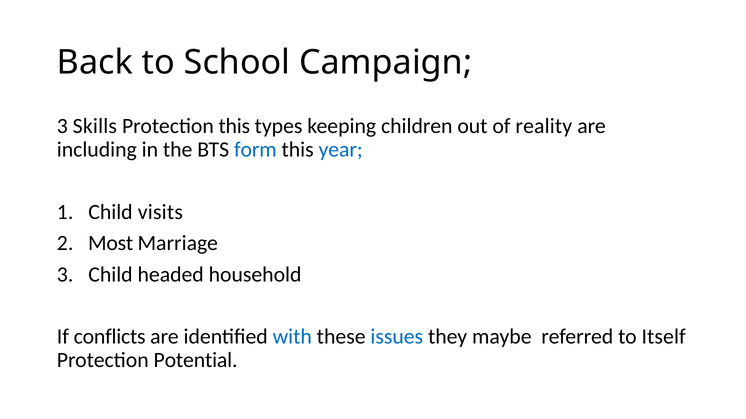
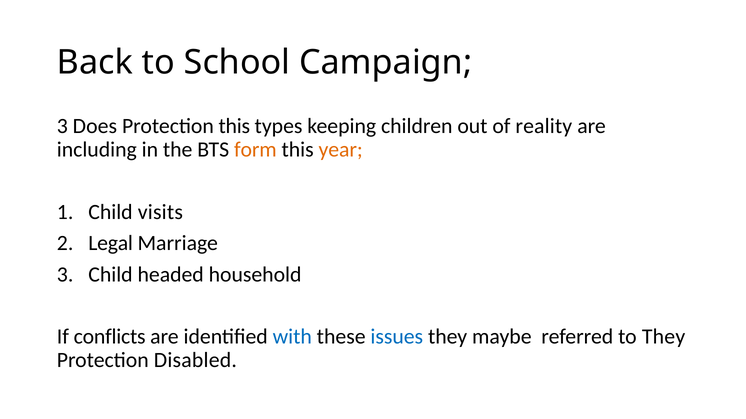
Skills: Skills -> Does (95, 126)
form colour: blue -> orange (255, 150)
year colour: blue -> orange (341, 150)
Most: Most -> Legal (111, 243)
to Itself: Itself -> They (664, 337)
Potential: Potential -> Disabled (195, 361)
